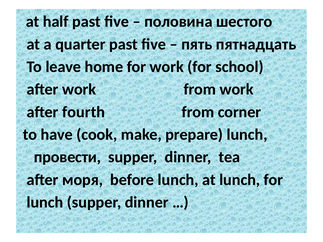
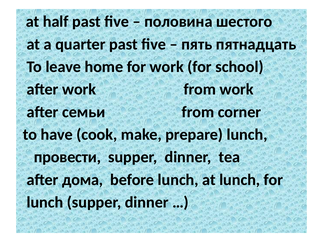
fourth: fourth -> семьи (84, 112)
моря: моря -> дома (83, 180)
